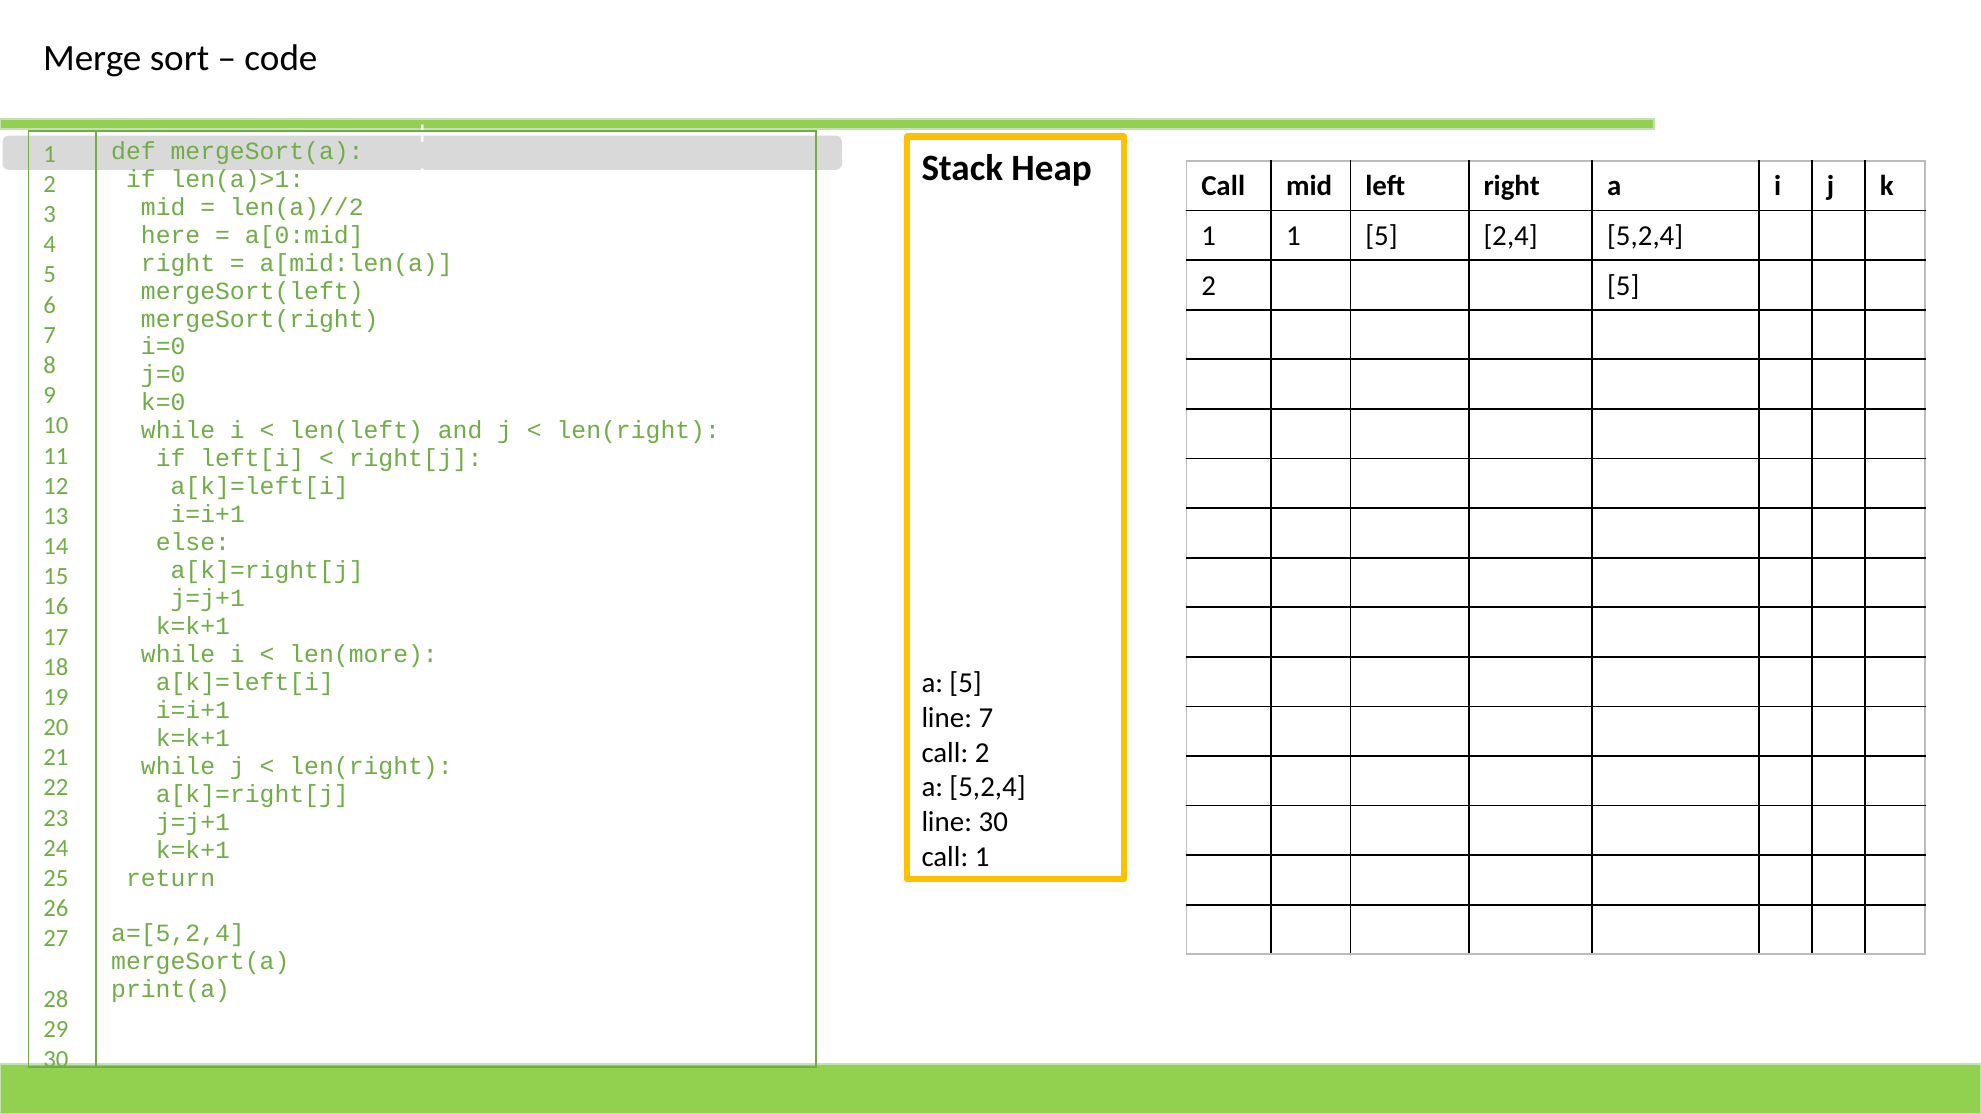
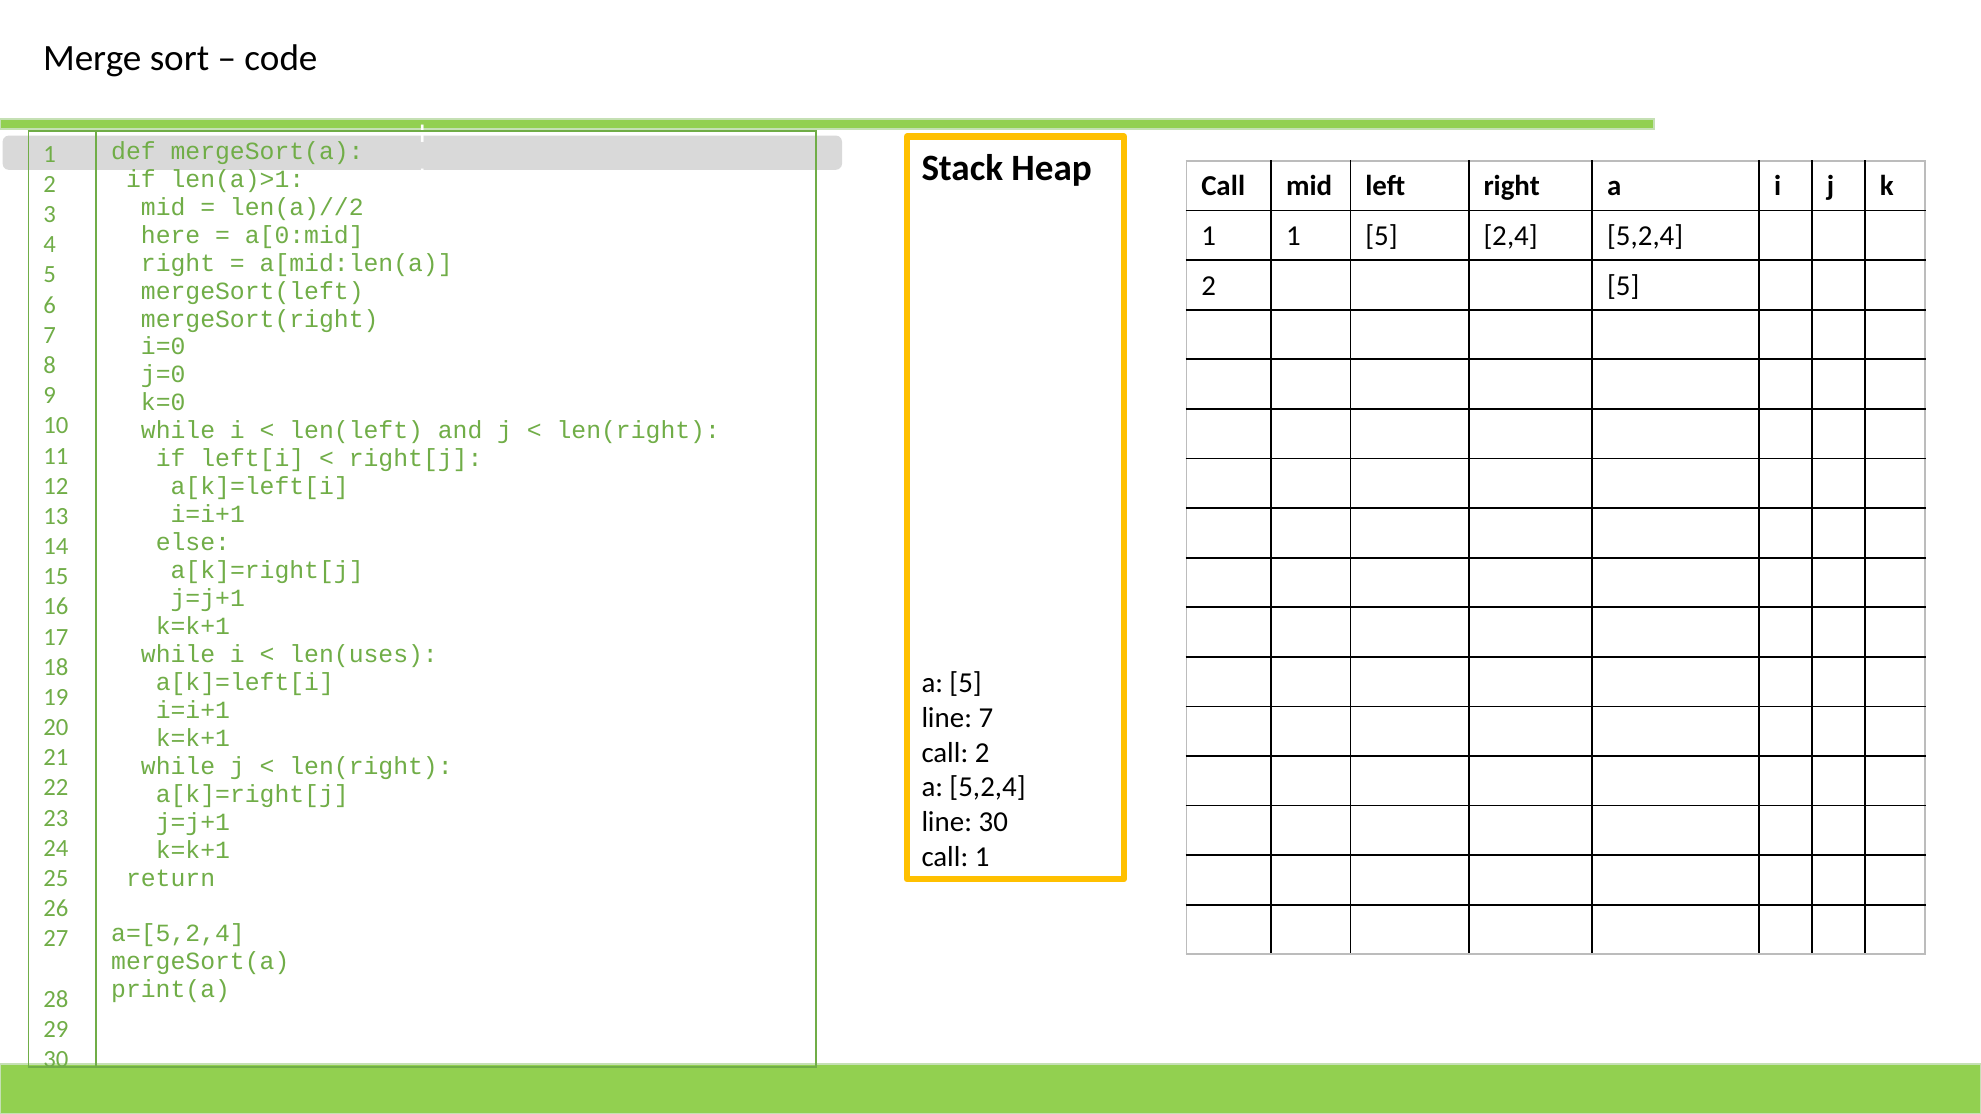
len(more: len(more -> len(uses (364, 654)
